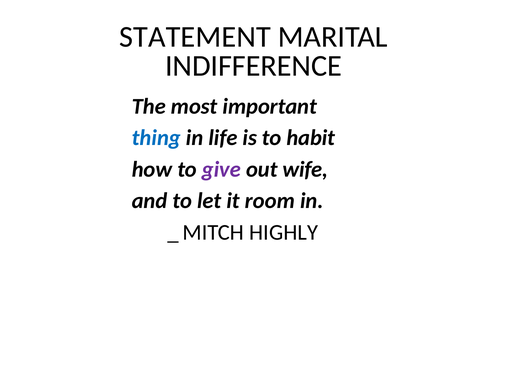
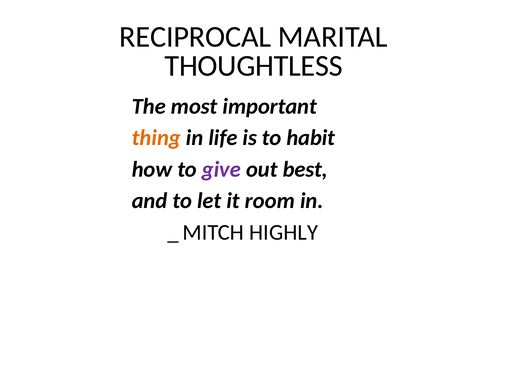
STATEMENT: STATEMENT -> RECIPROCAL (195, 37)
INDIFFERENCE: INDIFFERENCE -> THOUGHTLESS (254, 66)
thing colour: blue -> orange (156, 138)
wife: wife -> best (305, 169)
